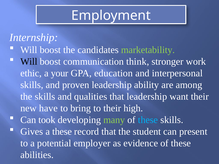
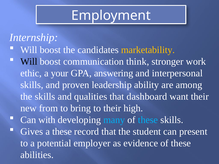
marketability colour: light green -> yellow (148, 50)
education: education -> answering (114, 73)
that leadership: leadership -> dashboard (147, 97)
have: have -> from (48, 108)
took: took -> with (47, 120)
many colour: light green -> light blue (114, 120)
